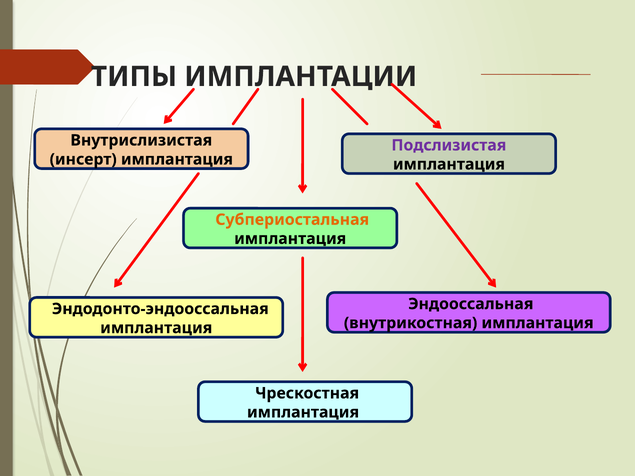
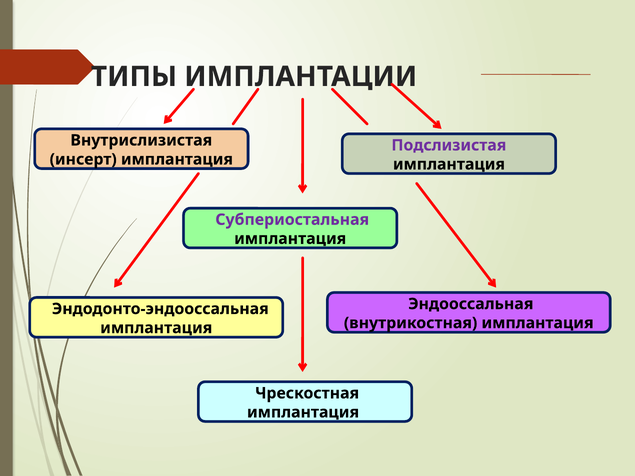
Субпериостальная colour: orange -> purple (292, 220)
